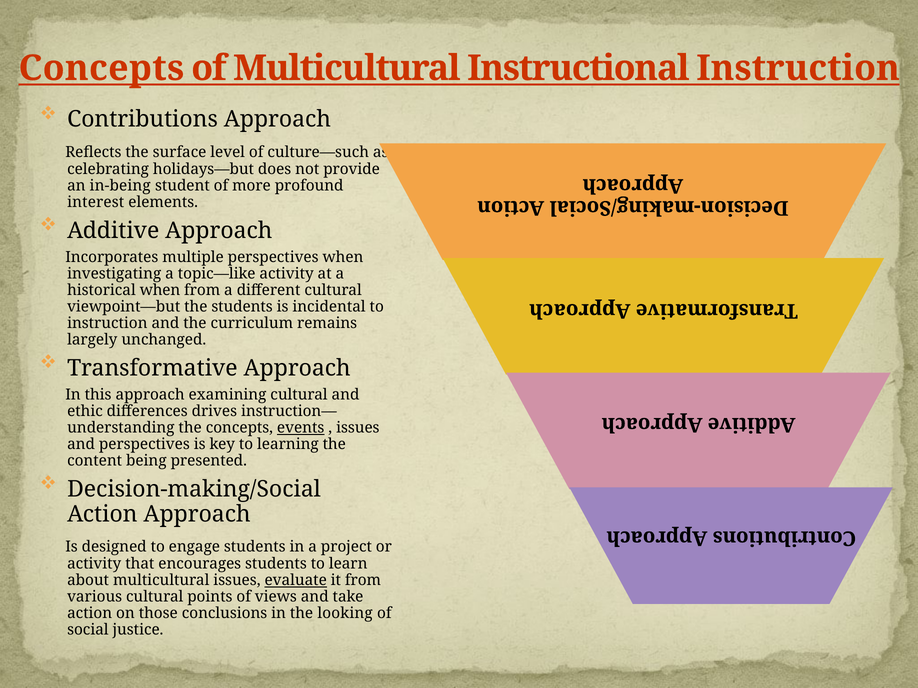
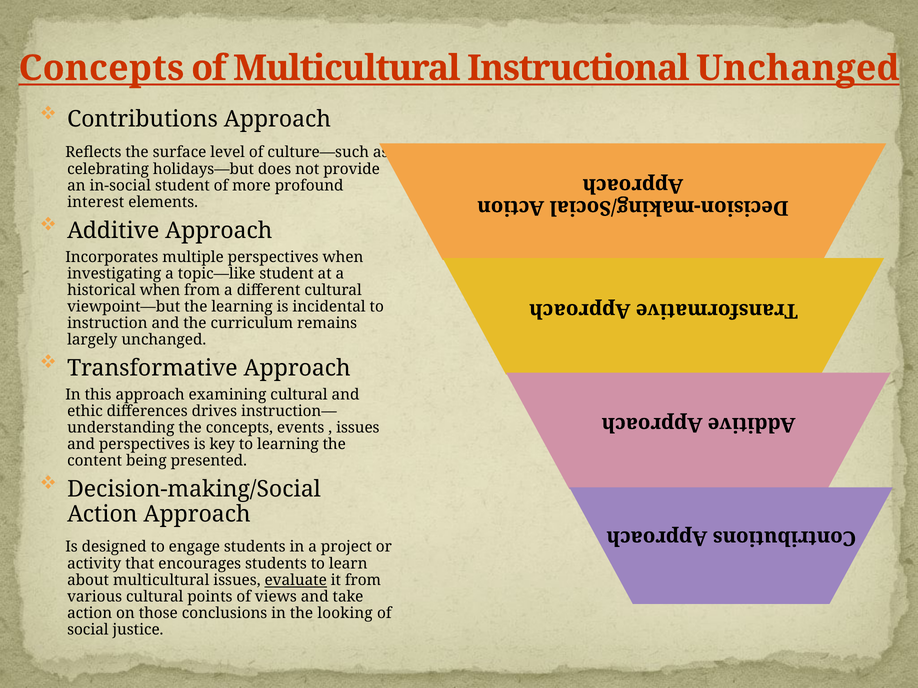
Instructional Instruction: Instruction -> Unchanged (798, 68)
in-being: in-being -> in-social (120, 186)
topic—like activity: activity -> student (287, 274)
the students: students -> learning (242, 307)
events underline: present -> none (301, 428)
